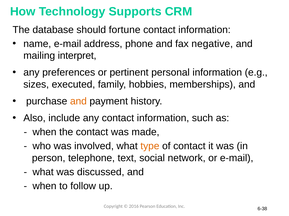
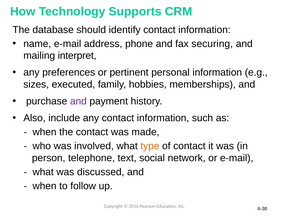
fortune: fortune -> identify (125, 30)
negative: negative -> securing (212, 44)
and colour: orange -> purple (78, 102)
